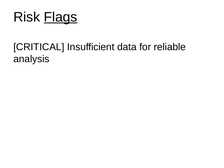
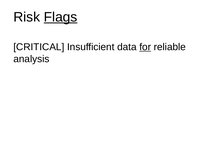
for underline: none -> present (145, 47)
